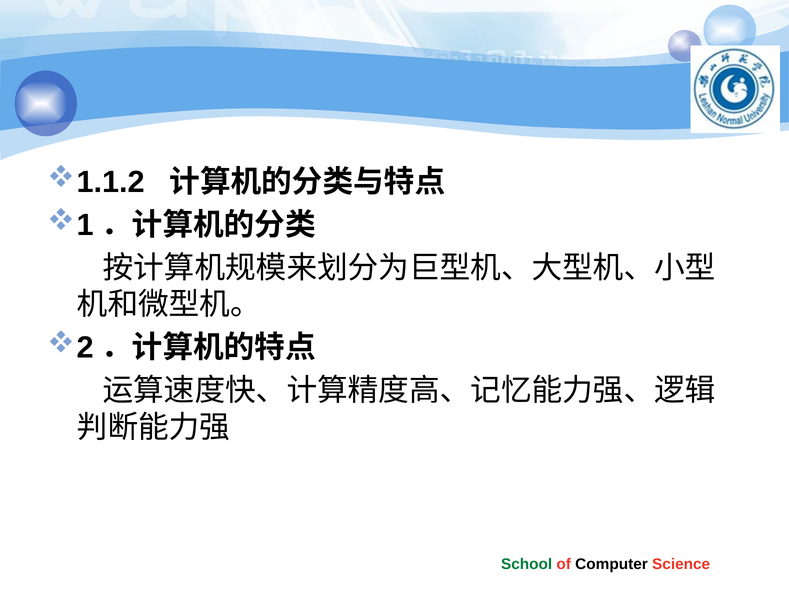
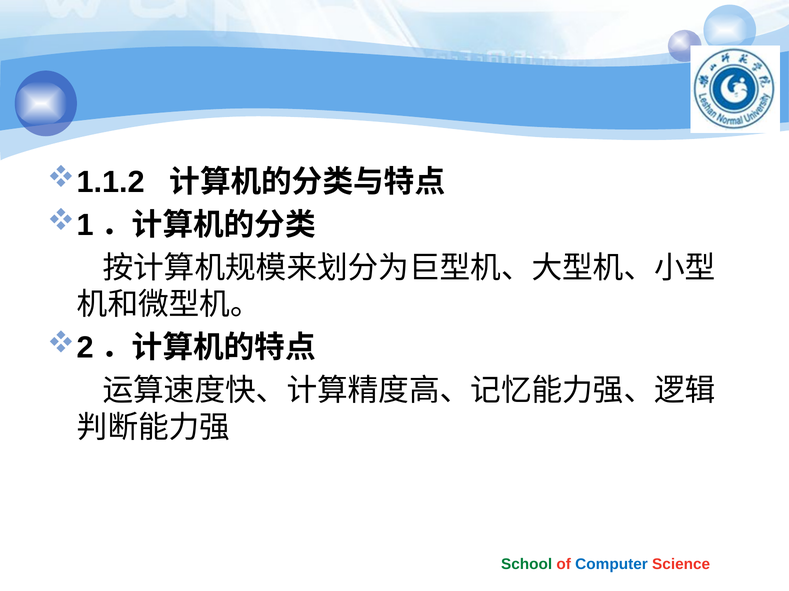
Computer colour: black -> blue (612, 565)
